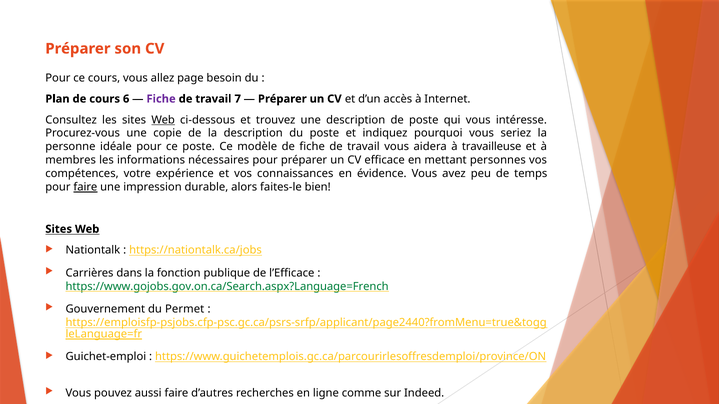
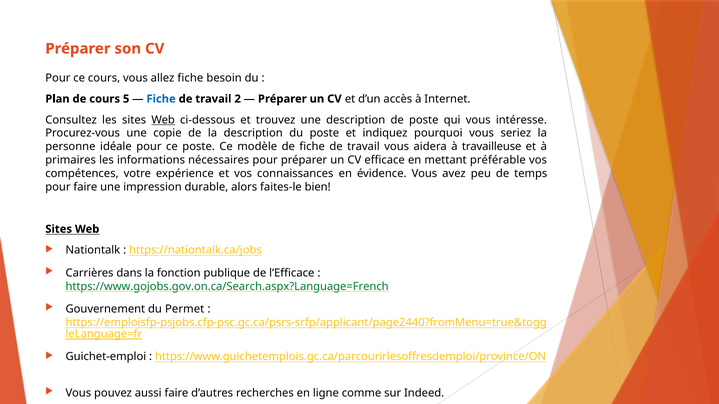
allez page: page -> fiche (190, 78)
6: 6 -> 5 (126, 99)
Fiche colour: purple -> blue (161, 99)
7: 7 -> 2 (238, 99)
membres: membres -> primaires (71, 160)
personnes: personnes -> préférable (498, 160)
faire underline: present -> none (85, 187)
